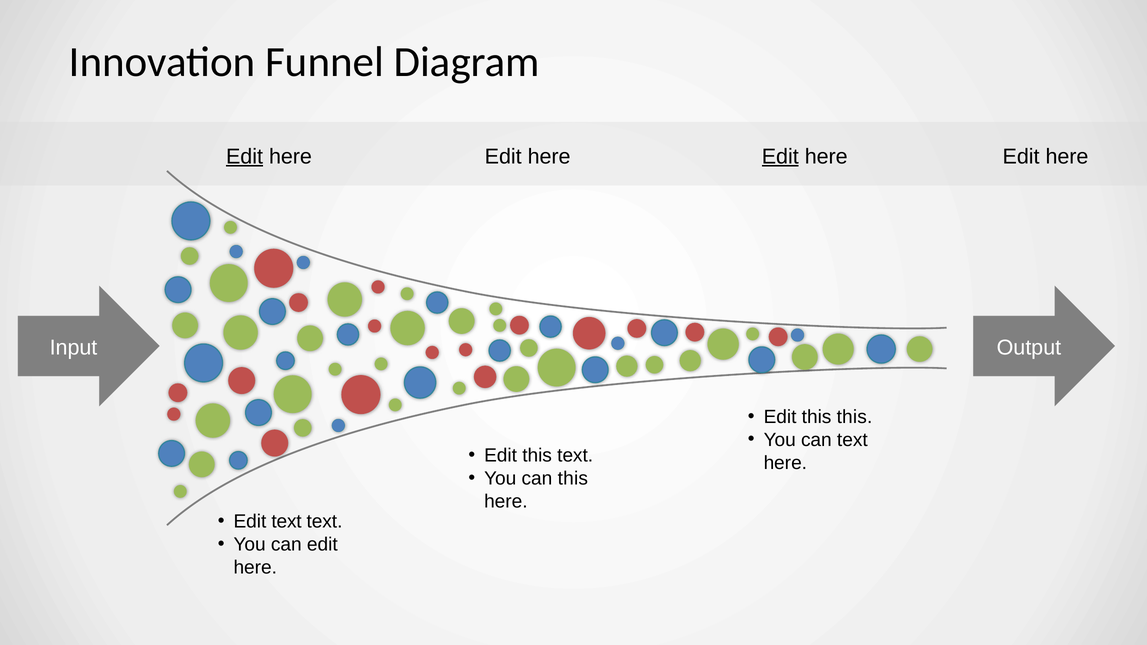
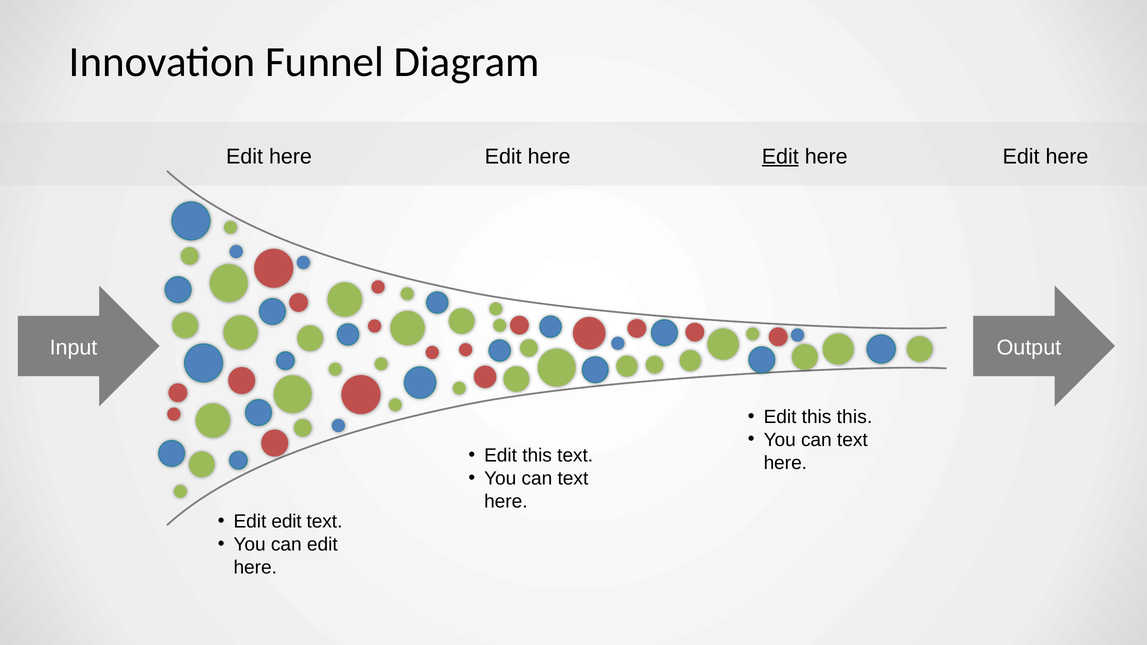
Edit underline: present -> none (245, 157)
this: this -> text (573, 479)
Edit text: text -> edit (287, 522)
